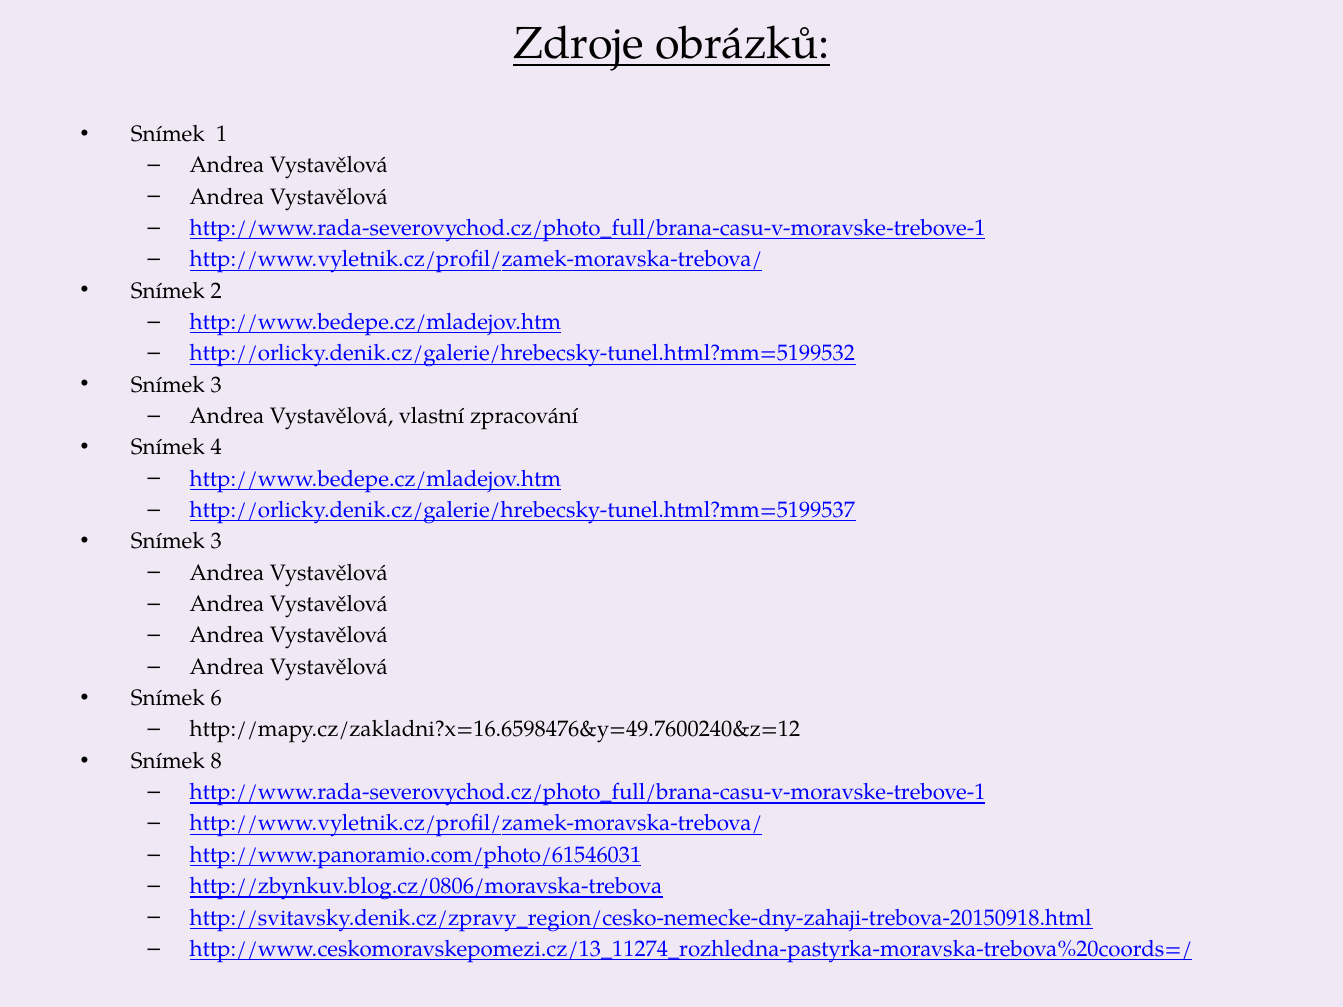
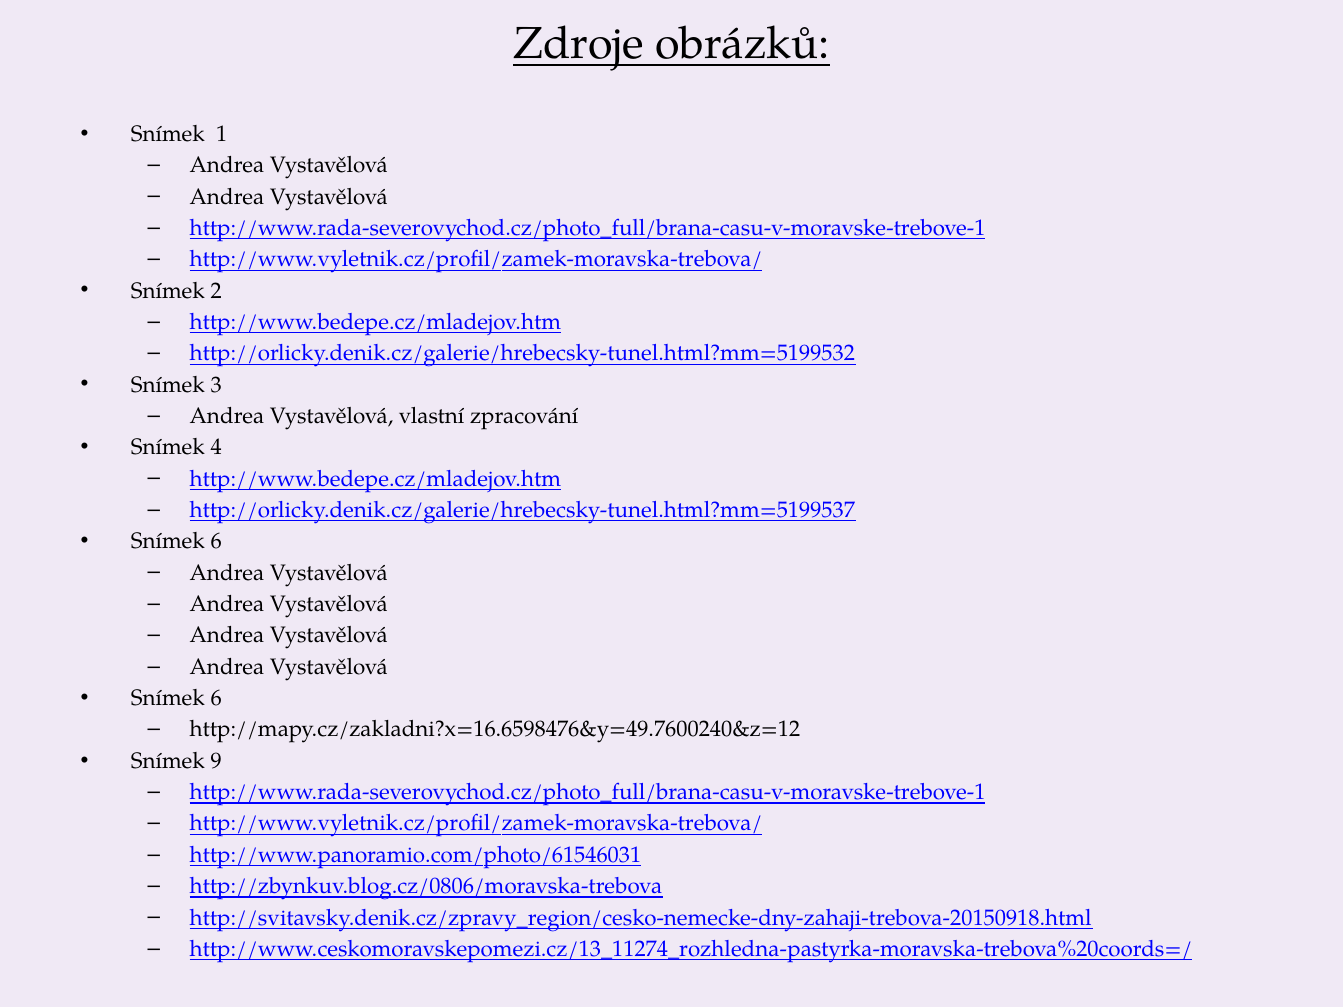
3: 3 -> 6 (216, 542)
8: 8 -> 9 (216, 761)
